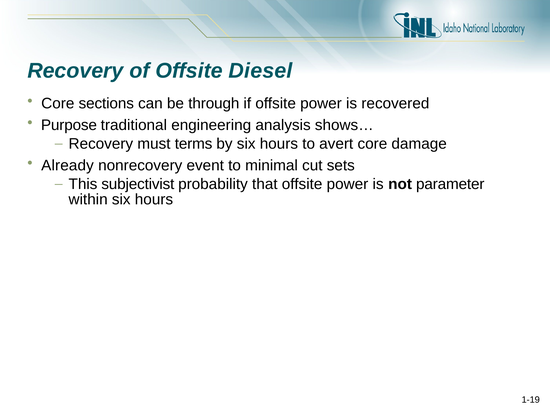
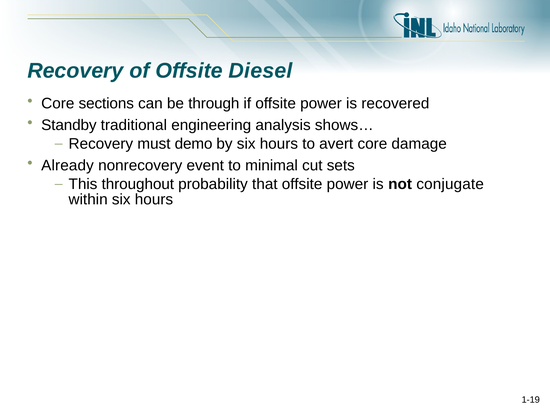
Purpose: Purpose -> Standby (69, 125)
terms: terms -> demo (194, 144)
subjectivist: subjectivist -> throughout (138, 184)
parameter: parameter -> conjugate (450, 184)
